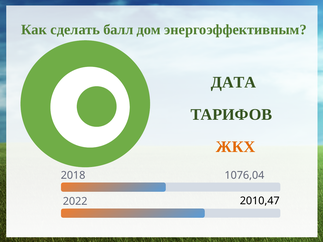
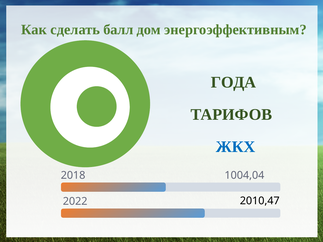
ДАТА: ДАТА -> ГОДА (234, 82)
ЖКХ colour: orange -> blue (236, 147)
1076,04: 1076,04 -> 1004,04 (244, 175)
